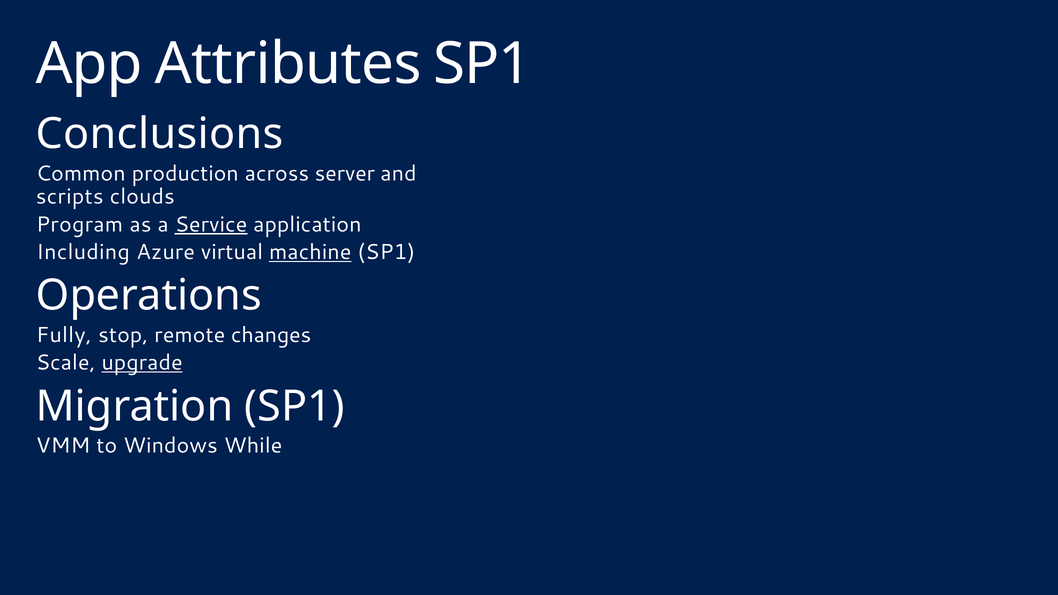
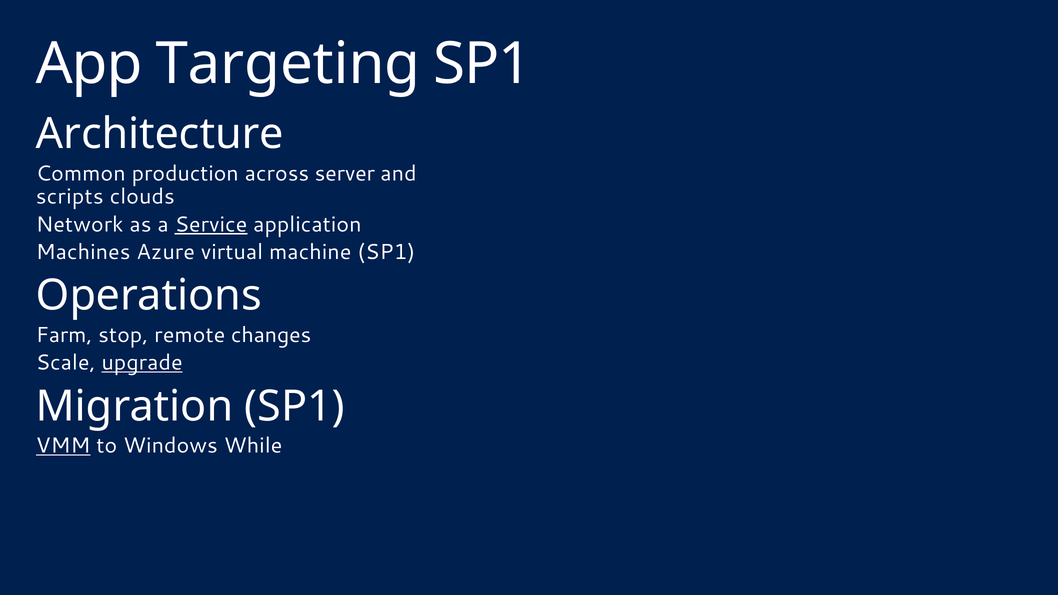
Attributes: Attributes -> Targeting (288, 64)
Conclusions: Conclusions -> Architecture (160, 134)
Program: Program -> Network (80, 224)
Including: Including -> Machines (83, 252)
machine underline: present -> none (310, 252)
Fully: Fully -> Farm (64, 335)
VMM underline: none -> present (63, 446)
